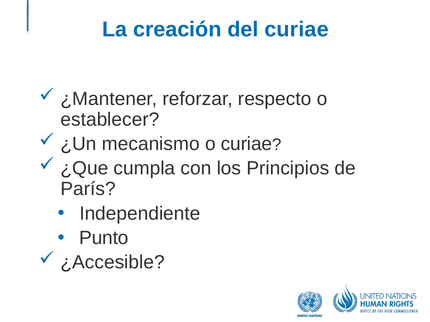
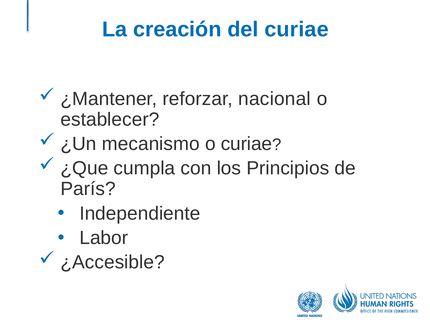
respecto: respecto -> nacional (275, 99)
Punto: Punto -> Labor (104, 238)
